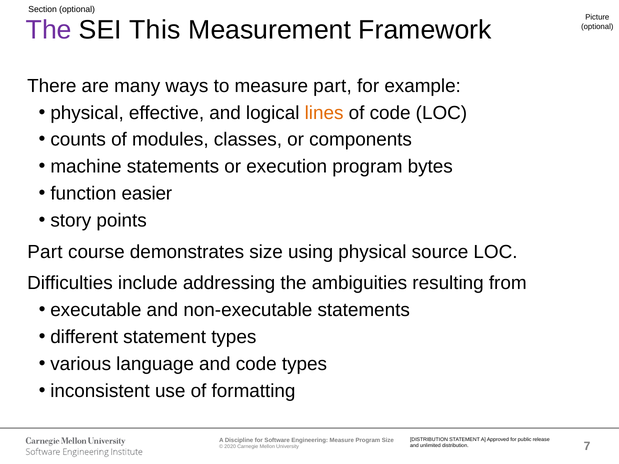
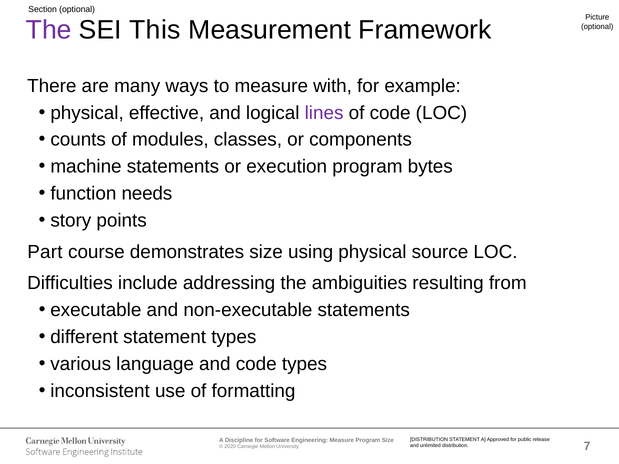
measure part: part -> with (333, 86)
lines colour: orange -> purple (324, 113)
easier: easier -> needs (147, 194)
